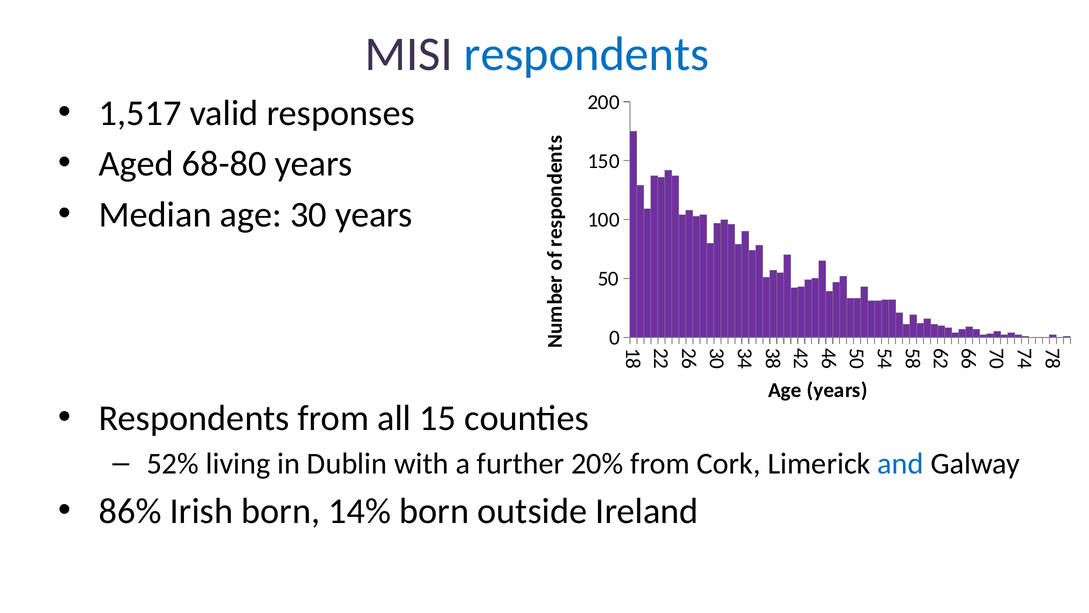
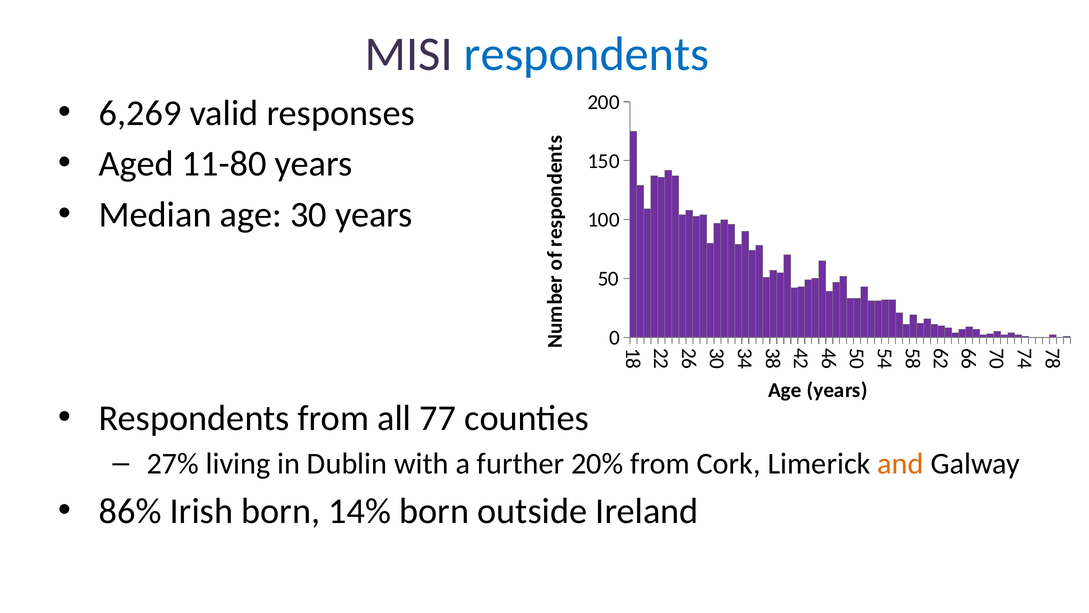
1,517: 1,517 -> 6,269 (140, 113)
68-80: 68-80 -> 11-80 (224, 164)
15: 15 -> 77 (438, 418)
52%: 52% -> 27% (173, 463)
and colour: blue -> orange (901, 463)
